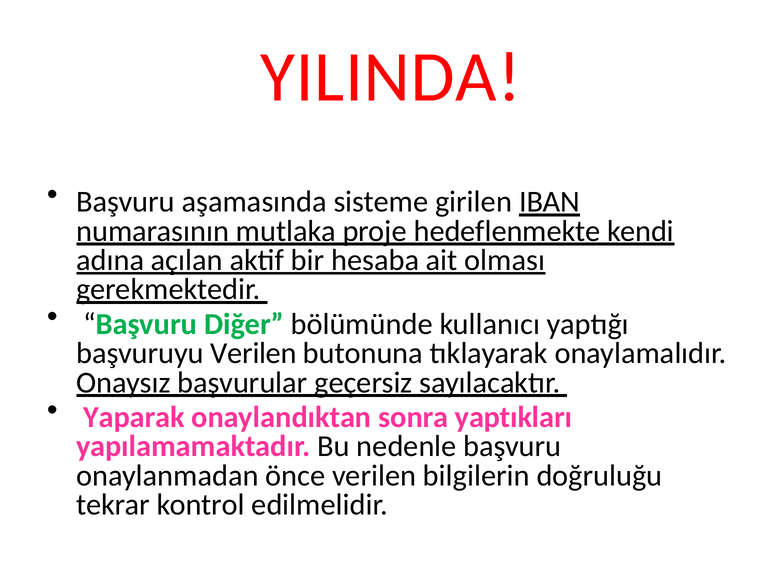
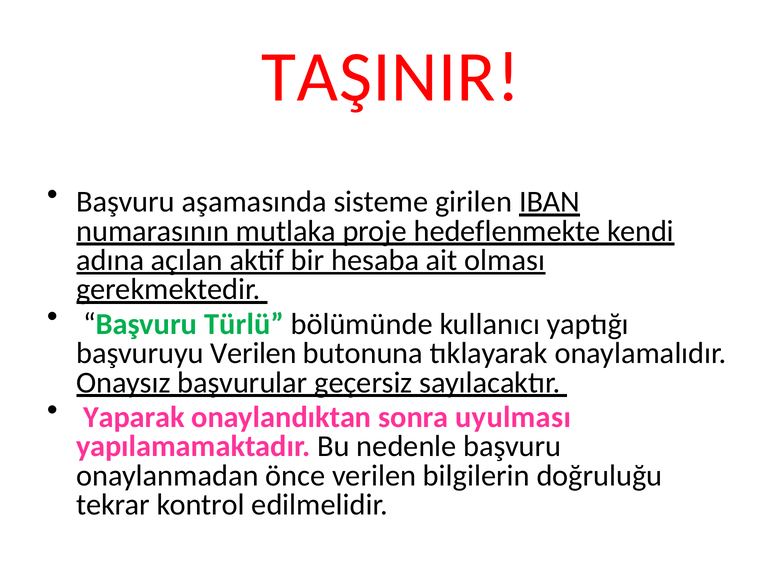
YILINDA: YILINDA -> TAŞINIR (391, 77)
Diğer: Diğer -> Türlü (244, 324)
yaptıkları: yaptıkları -> uyulması (513, 418)
